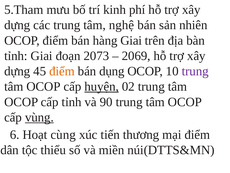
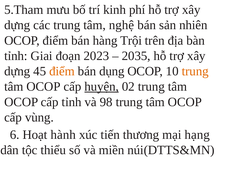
hàng Giai: Giai -> Trội (131, 40)
2073: 2073 -> 2023 (96, 56)
2069: 2069 -> 2035 (136, 56)
trung colour: purple -> orange (195, 71)
90: 90 -> 98 (106, 102)
vùng underline: present -> none (39, 117)
cùng: cùng -> hành (63, 134)
mại điểm: điểm -> hạng (197, 134)
